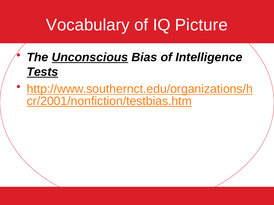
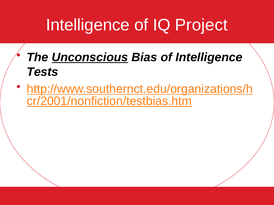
Vocabulary: Vocabulary -> Intelligence (88, 25)
Picture: Picture -> Project (201, 25)
Tests underline: present -> none (42, 72)
